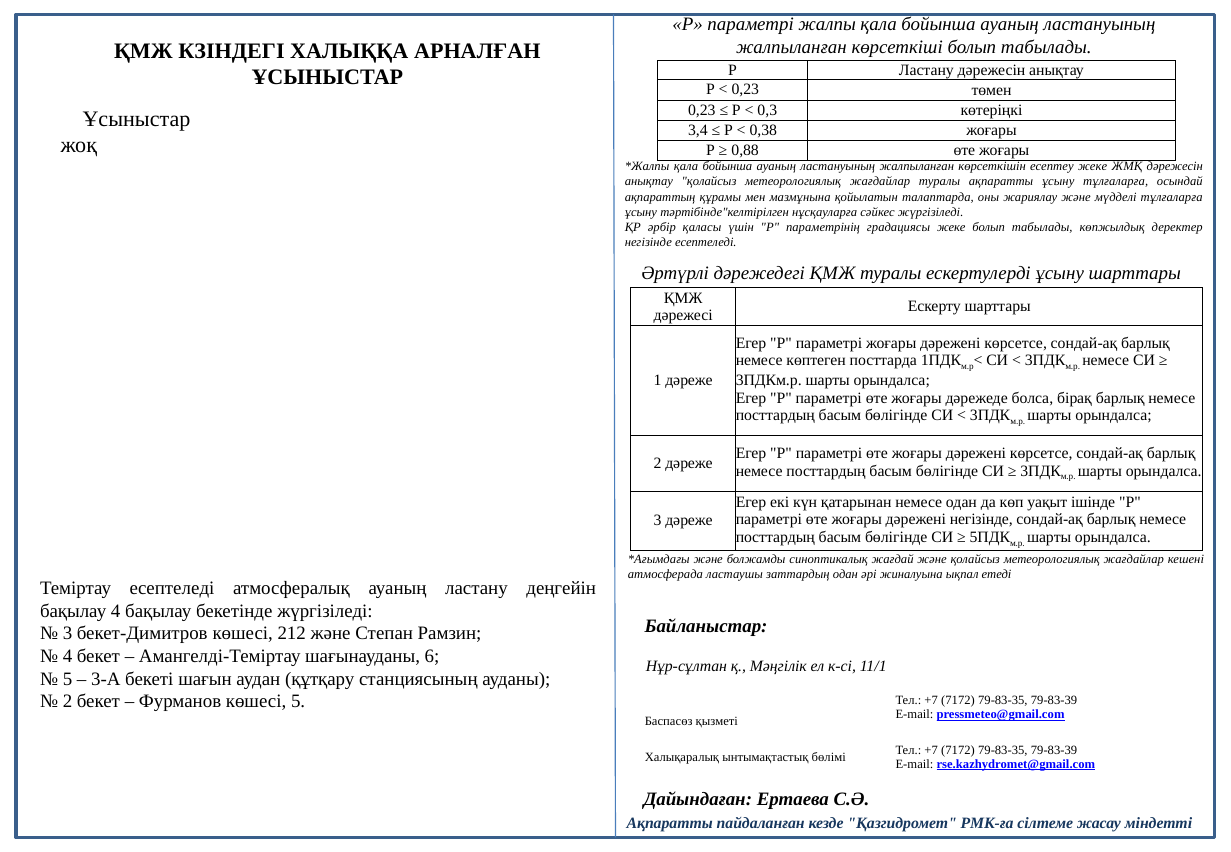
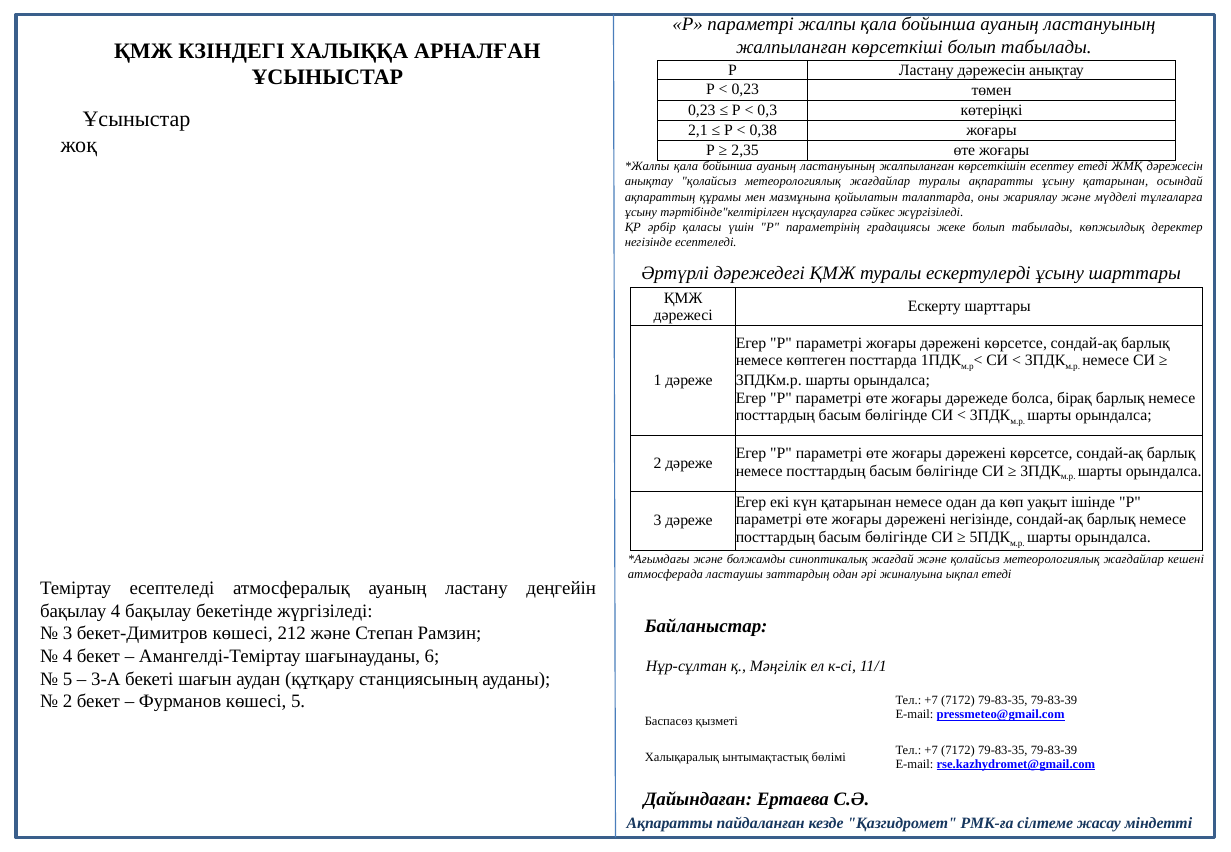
3,4: 3,4 -> 2,1 (698, 130)
0,88: 0,88 -> 2,35 (745, 151)
есептеу жеке: жеке -> етеді (1093, 167)
ұсыну тұлғаларға: тұлғаларға -> қатарынан (1116, 182)
